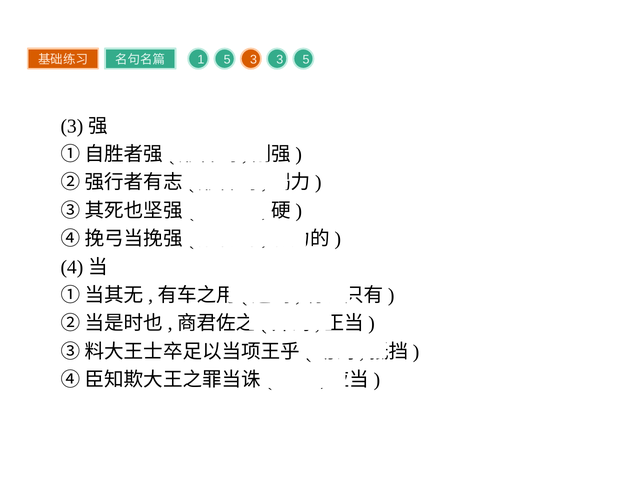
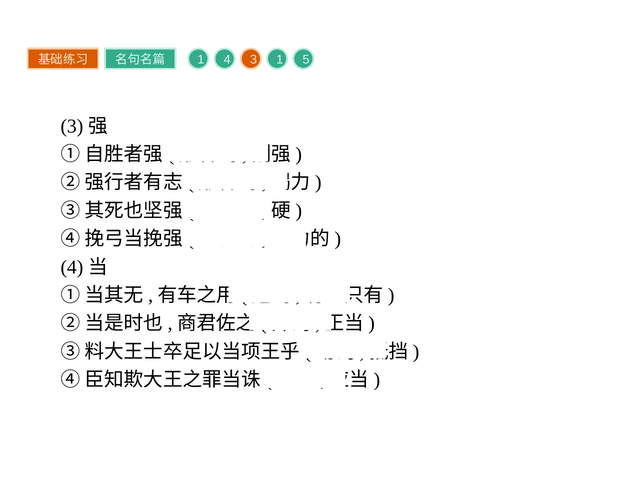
1 5: 5 -> 4 (227, 60)
3 3: 3 -> 1 (280, 60)
